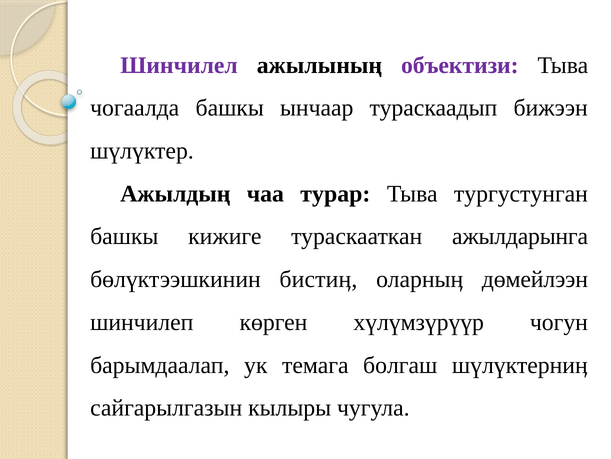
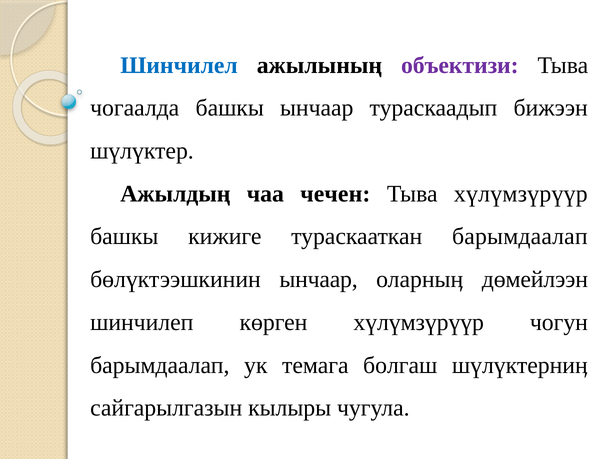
Шинчилел colour: purple -> blue (179, 65)
турар: турар -> чечен (335, 193)
Тыва тургустунган: тургустунган -> хүлүмзүрүүр (521, 193)
тураскааткан ажылдарынга: ажылдарынга -> барымдаалап (520, 236)
бөлүктээшкинин бистиӊ: бистиӊ -> ынчаар (319, 279)
